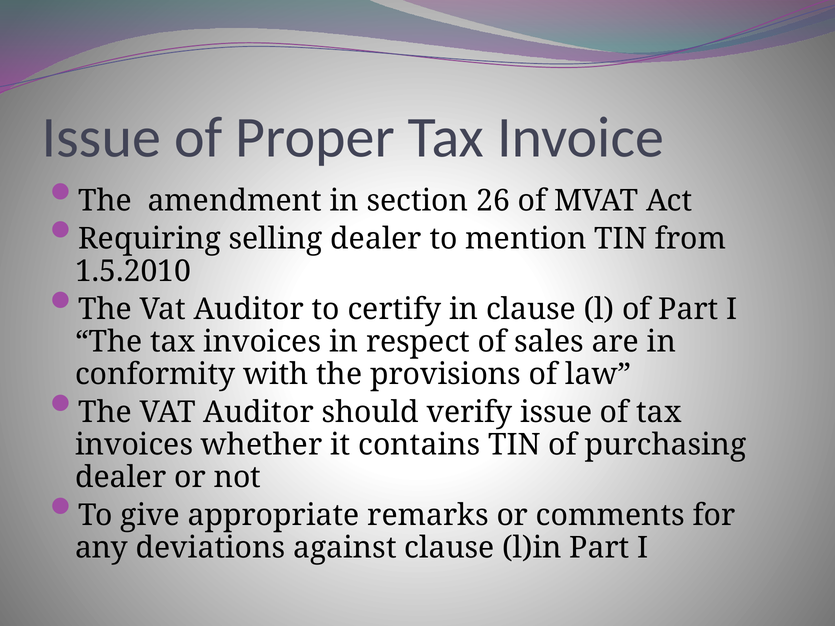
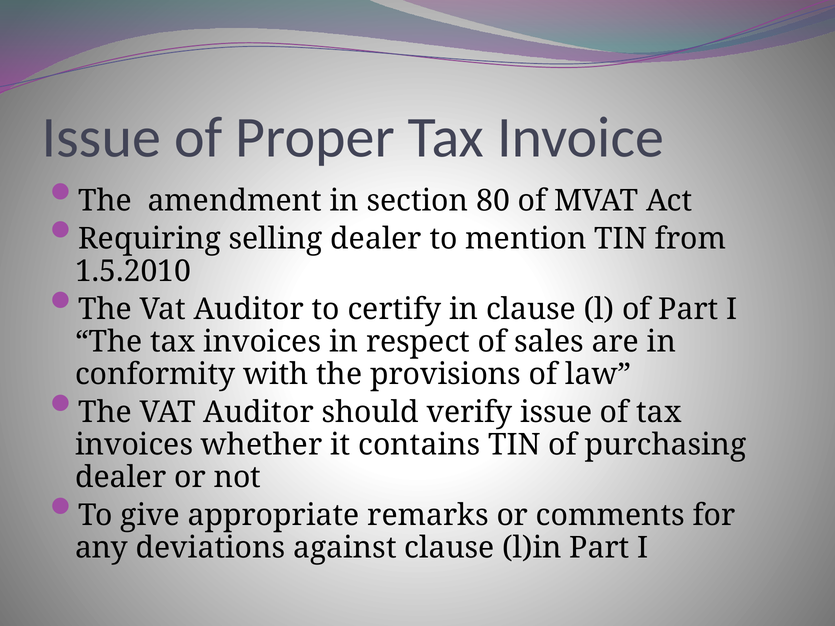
26: 26 -> 80 (493, 201)
